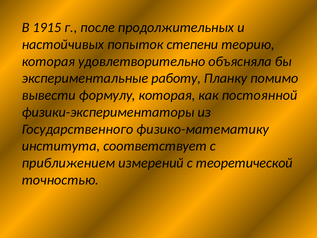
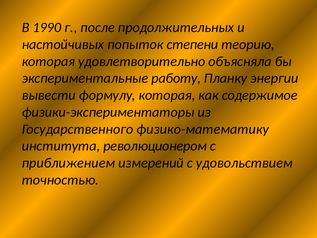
1915: 1915 -> 1990 (47, 28)
помимо: помимо -> энергии (274, 78)
постоянной: постоянной -> содержимое (260, 95)
соответствует: соответствует -> революционером (155, 146)
теоретической: теоретической -> удовольствием (244, 163)
